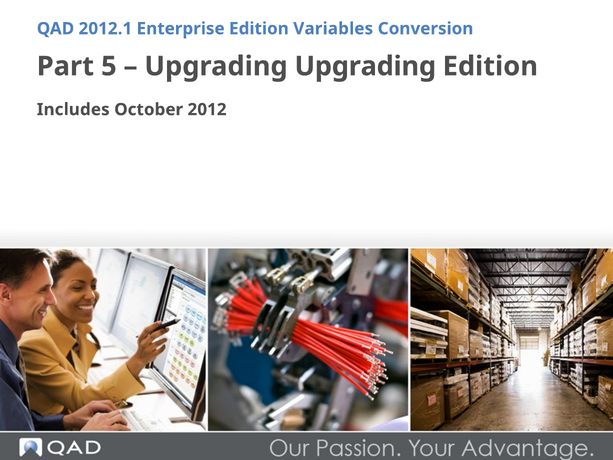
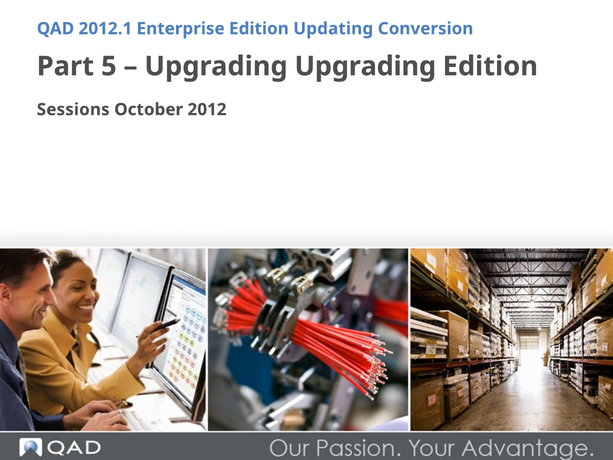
Variables: Variables -> Updating (333, 29)
Includes: Includes -> Sessions (73, 110)
